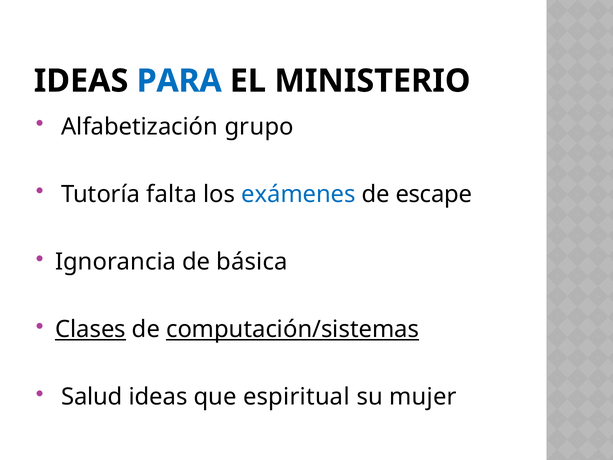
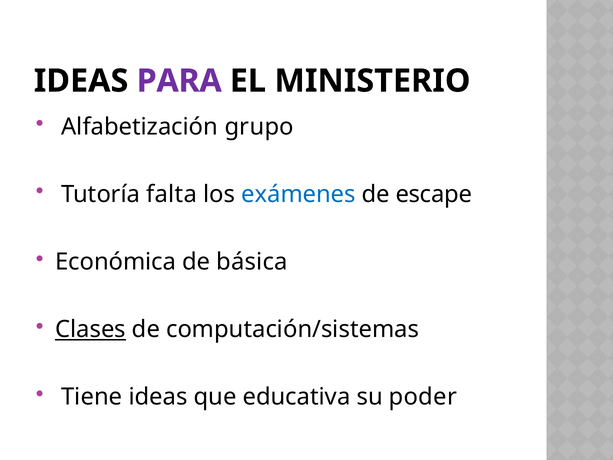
PARA colour: blue -> purple (179, 81)
Ignorancia: Ignorancia -> Económica (116, 262)
computación/sistemas underline: present -> none (293, 329)
Salud: Salud -> Tiene (92, 397)
espiritual: espiritual -> educativa (297, 397)
mujer: mujer -> poder (423, 397)
